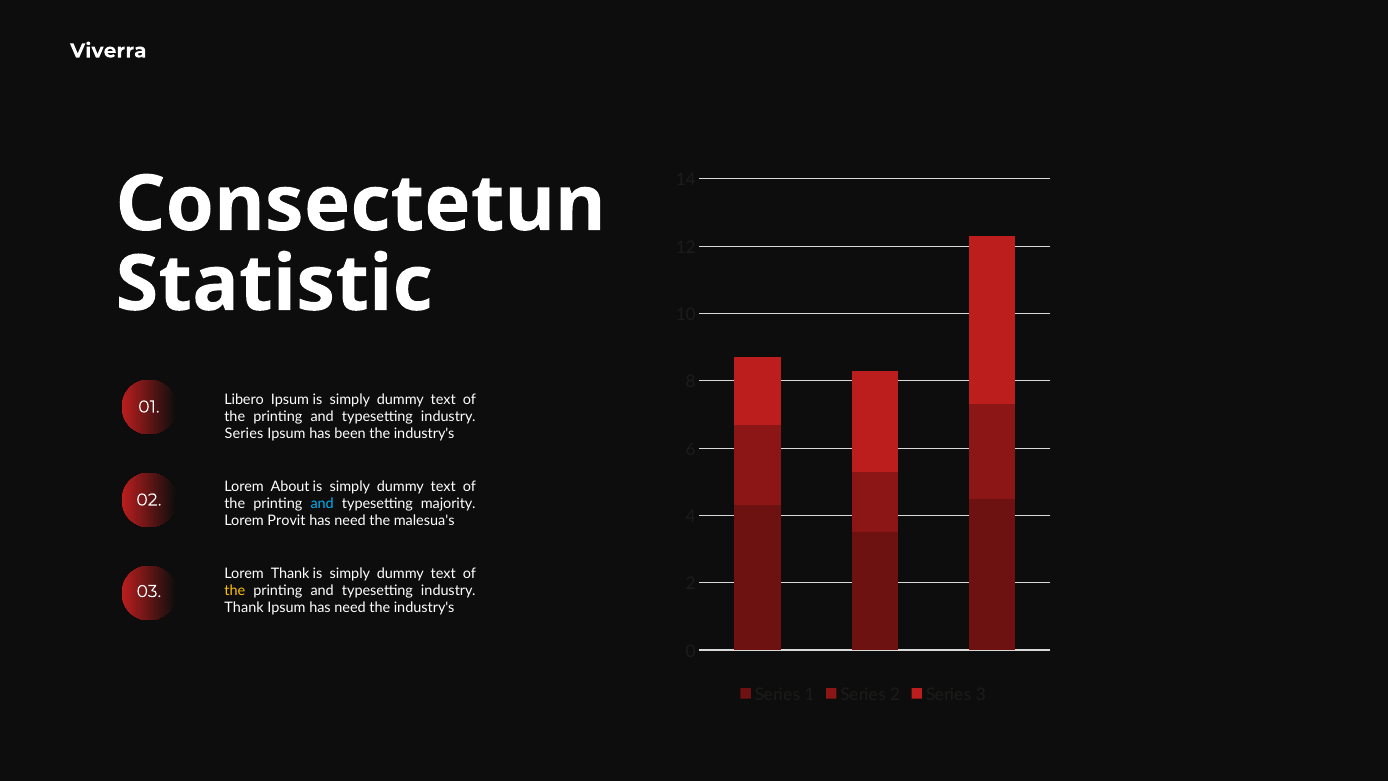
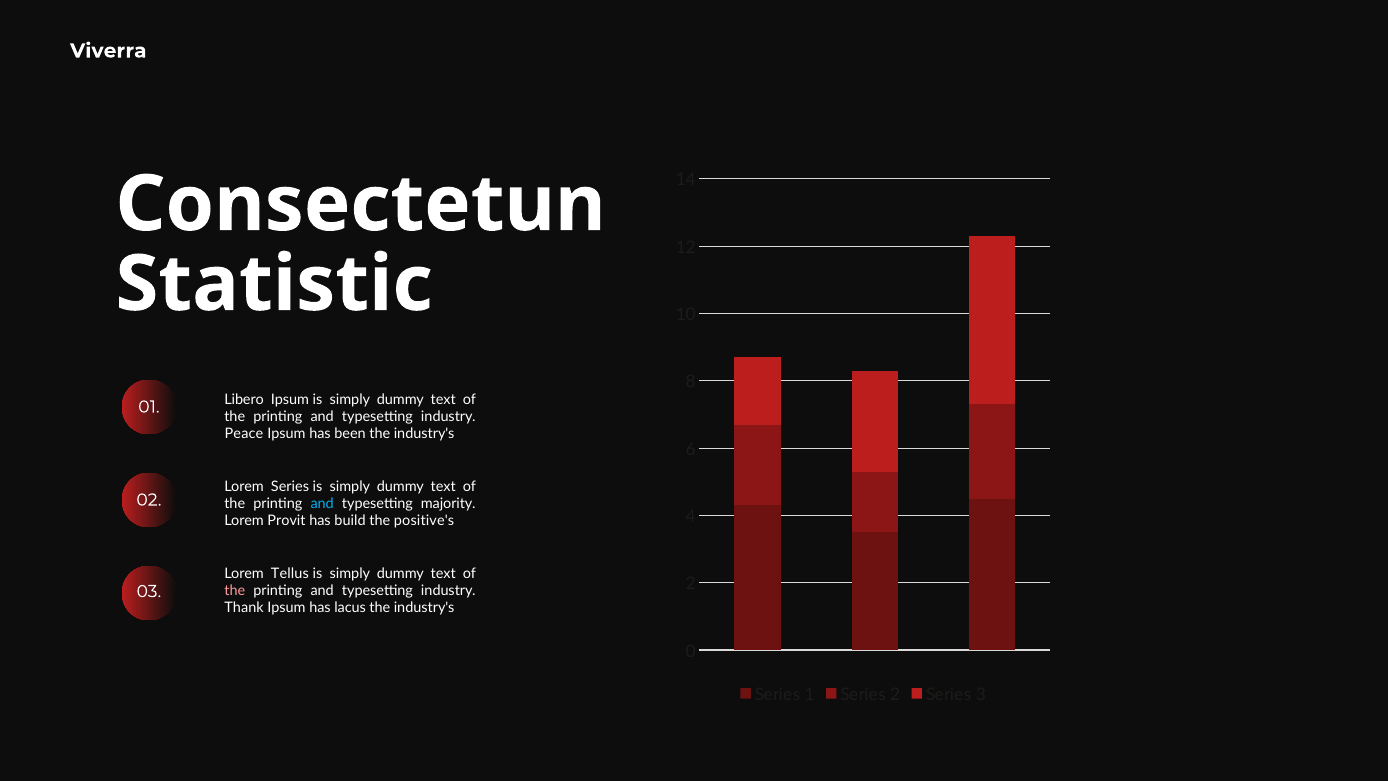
Series: Series -> Peace (244, 434)
Lorem About: About -> Series (290, 486)
need: need -> build (350, 521)
malesua's: malesua's -> positive's (424, 521)
Lorem Thank: Thank -> Tellus (290, 573)
the colour: yellow -> pink (235, 591)
Ipsum has need: need -> lacus (350, 608)
